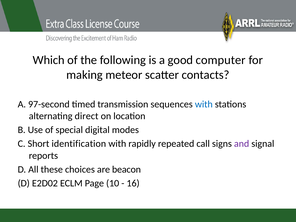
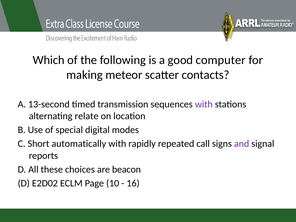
97-second: 97-second -> 13-second (49, 104)
with colour: blue -> purple (204, 104)
direct: direct -> relate (87, 116)
identification: identification -> automatically (79, 144)
